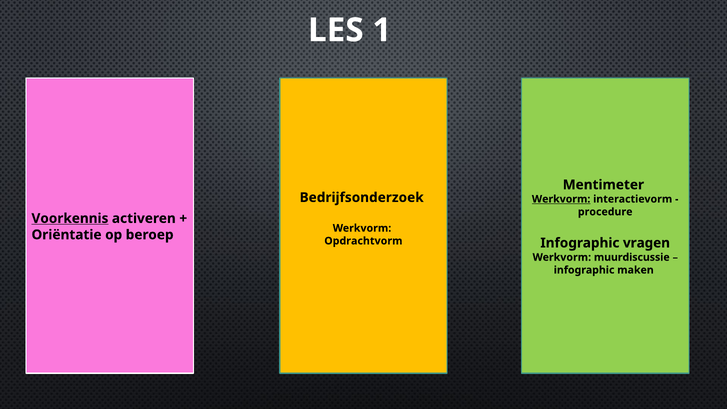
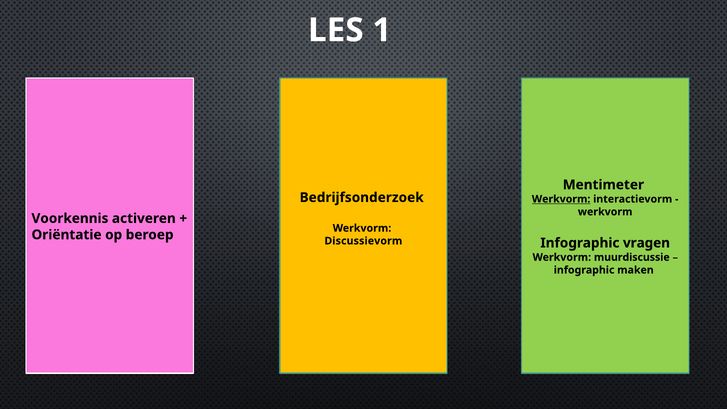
procedure: procedure -> werkvorm (605, 212)
Voorkennis underline: present -> none (70, 218)
Opdrachtvorm: Opdrachtvorm -> Discussievorm (363, 241)
